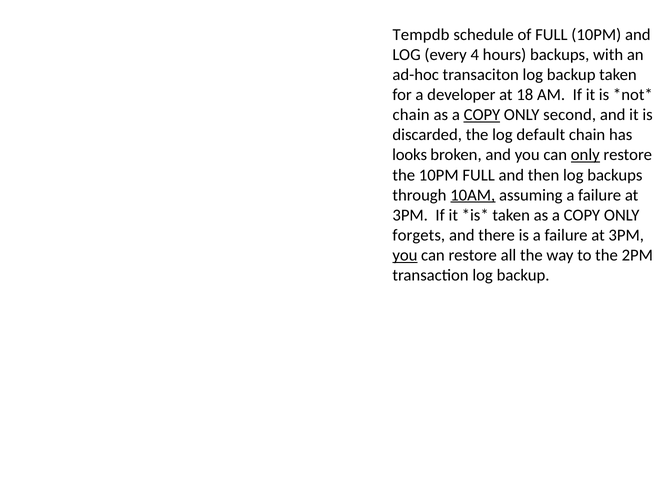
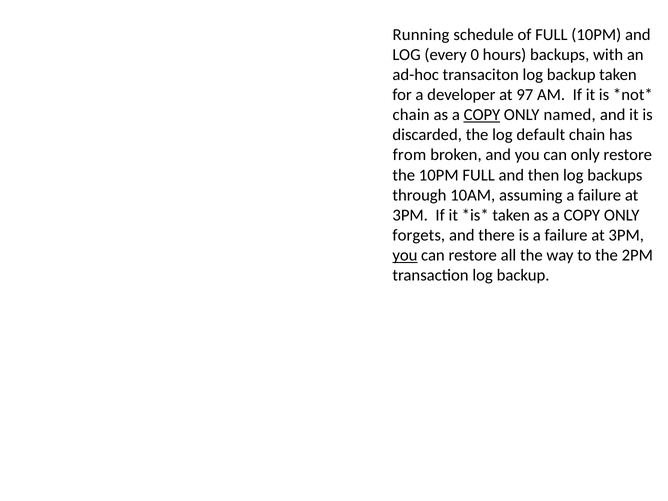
Tempdb: Tempdb -> Running (421, 35)
4: 4 -> 0 (475, 55)
18: 18 -> 97 (525, 95)
second: second -> named (570, 115)
looks: looks -> from (409, 155)
only underline: present -> none (585, 155)
10AM underline: present -> none (473, 195)
